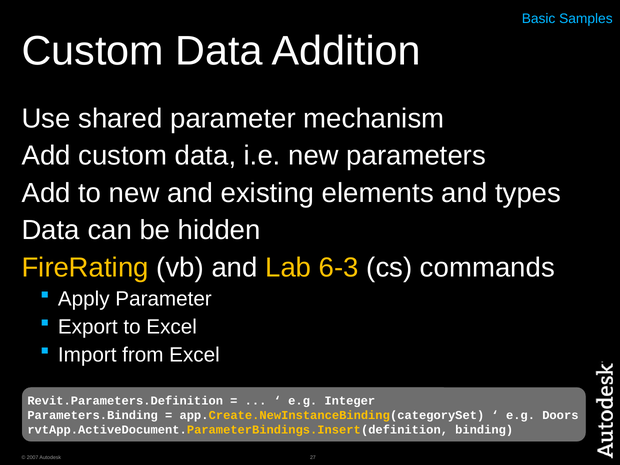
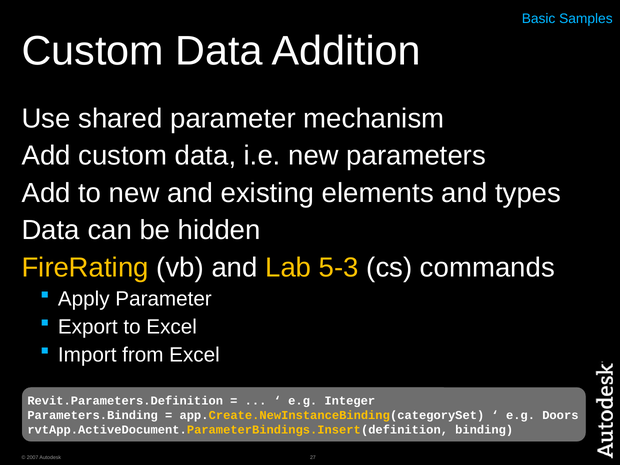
6-3: 6-3 -> 5-3 (339, 267)
